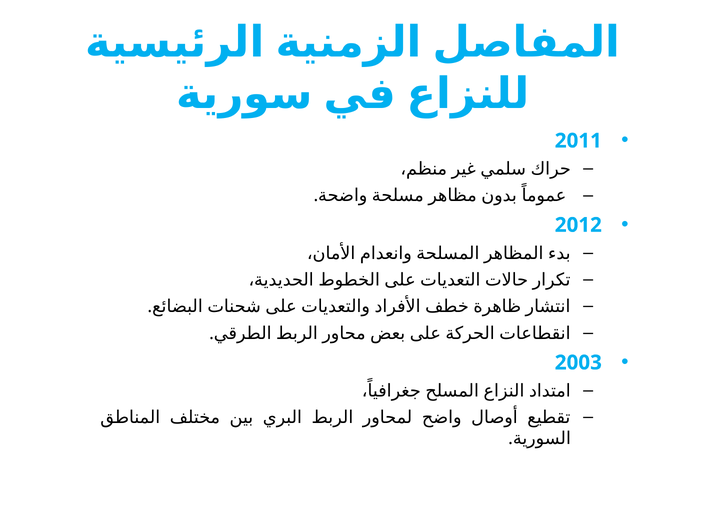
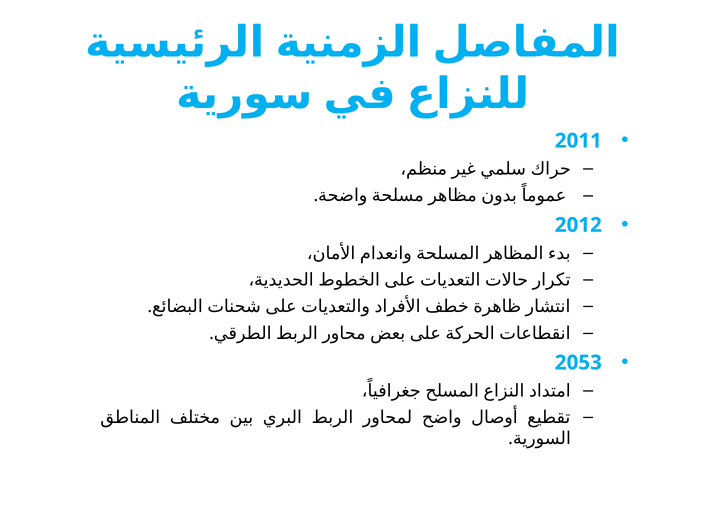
2003: 2003 -> 2053 (578, 363)
